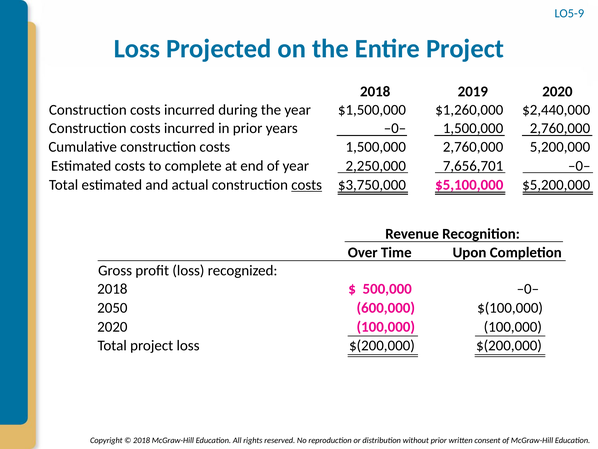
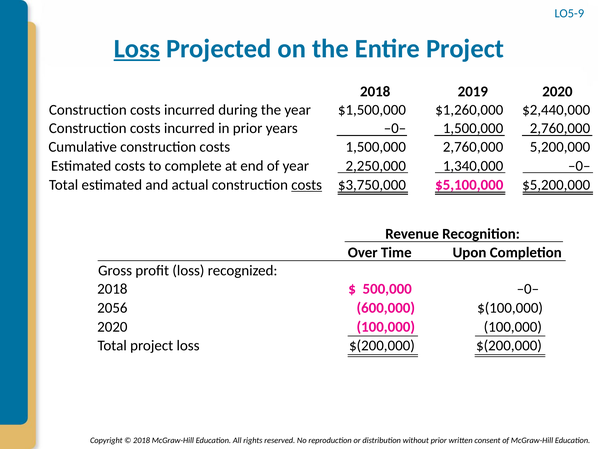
Loss underline: none -> present (137, 49)
7,656,701: 7,656,701 -> 1,340,000 (473, 166)
2050: 2050 -> 2056 (112, 308)
